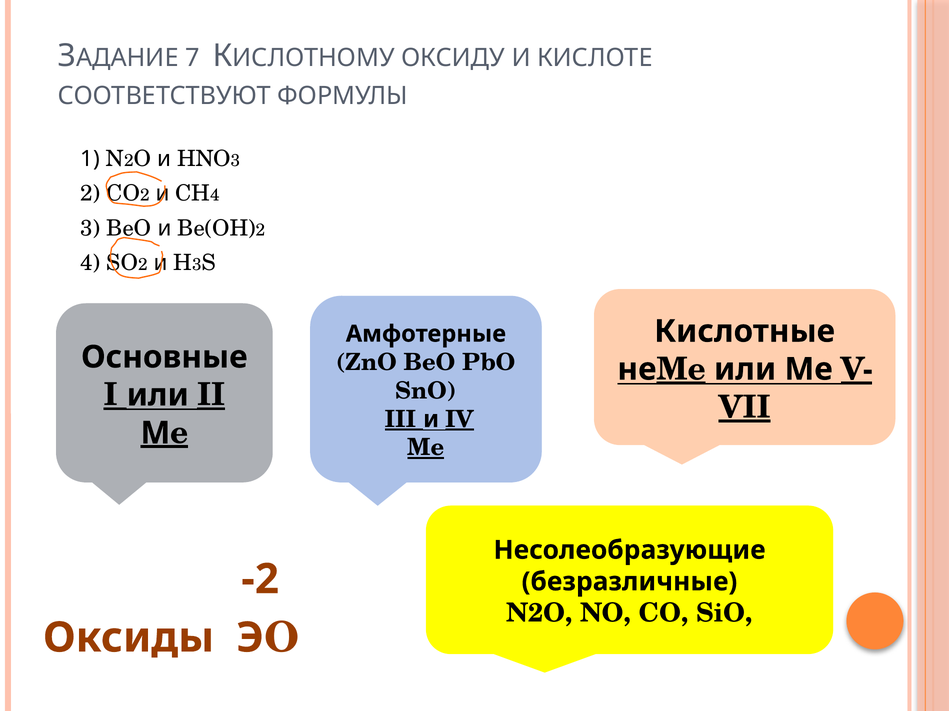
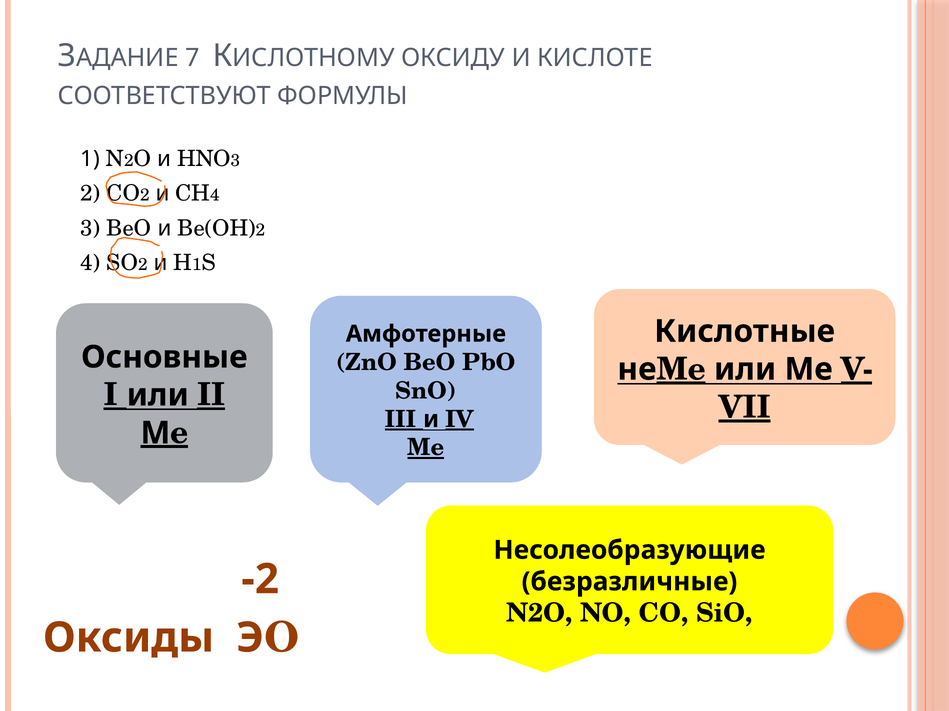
3: 3 -> 1 (197, 265)
